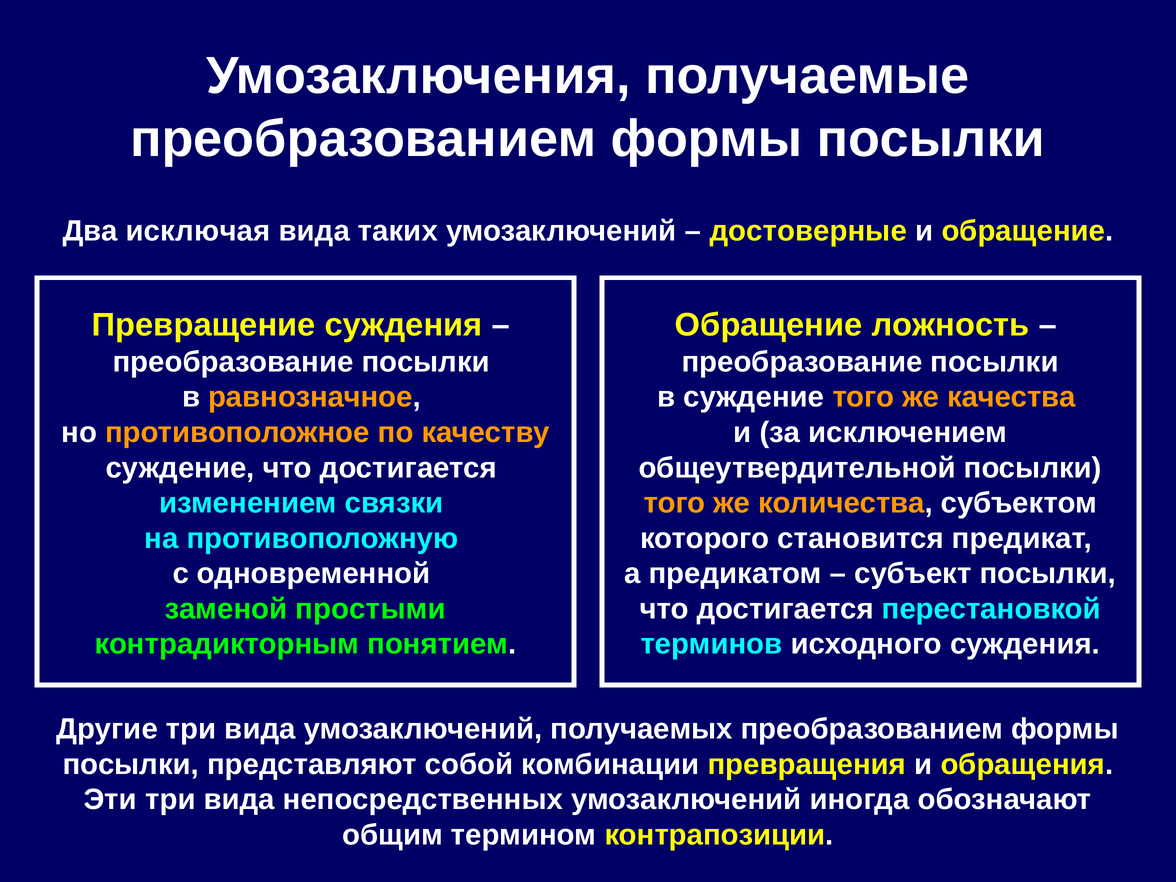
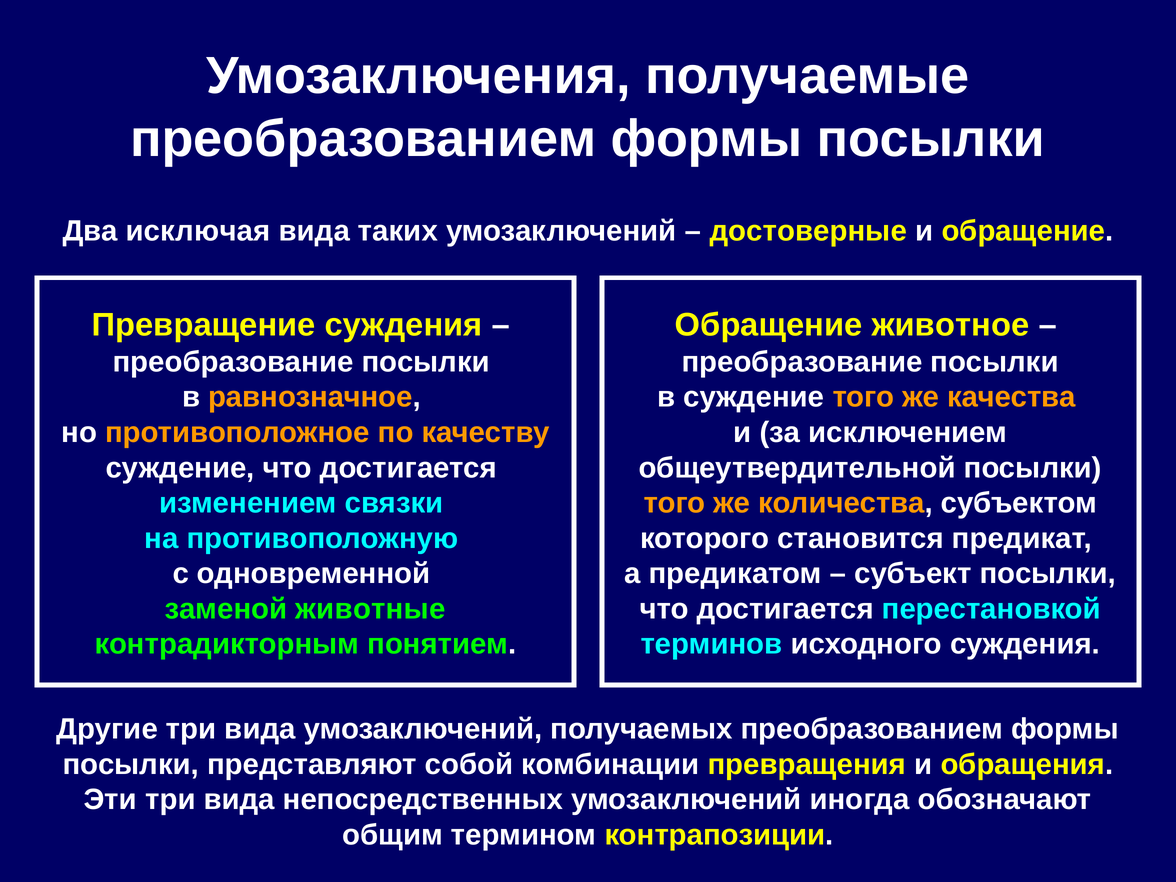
ложность: ложность -> животное (950, 325)
простыми: простыми -> животные (371, 609)
